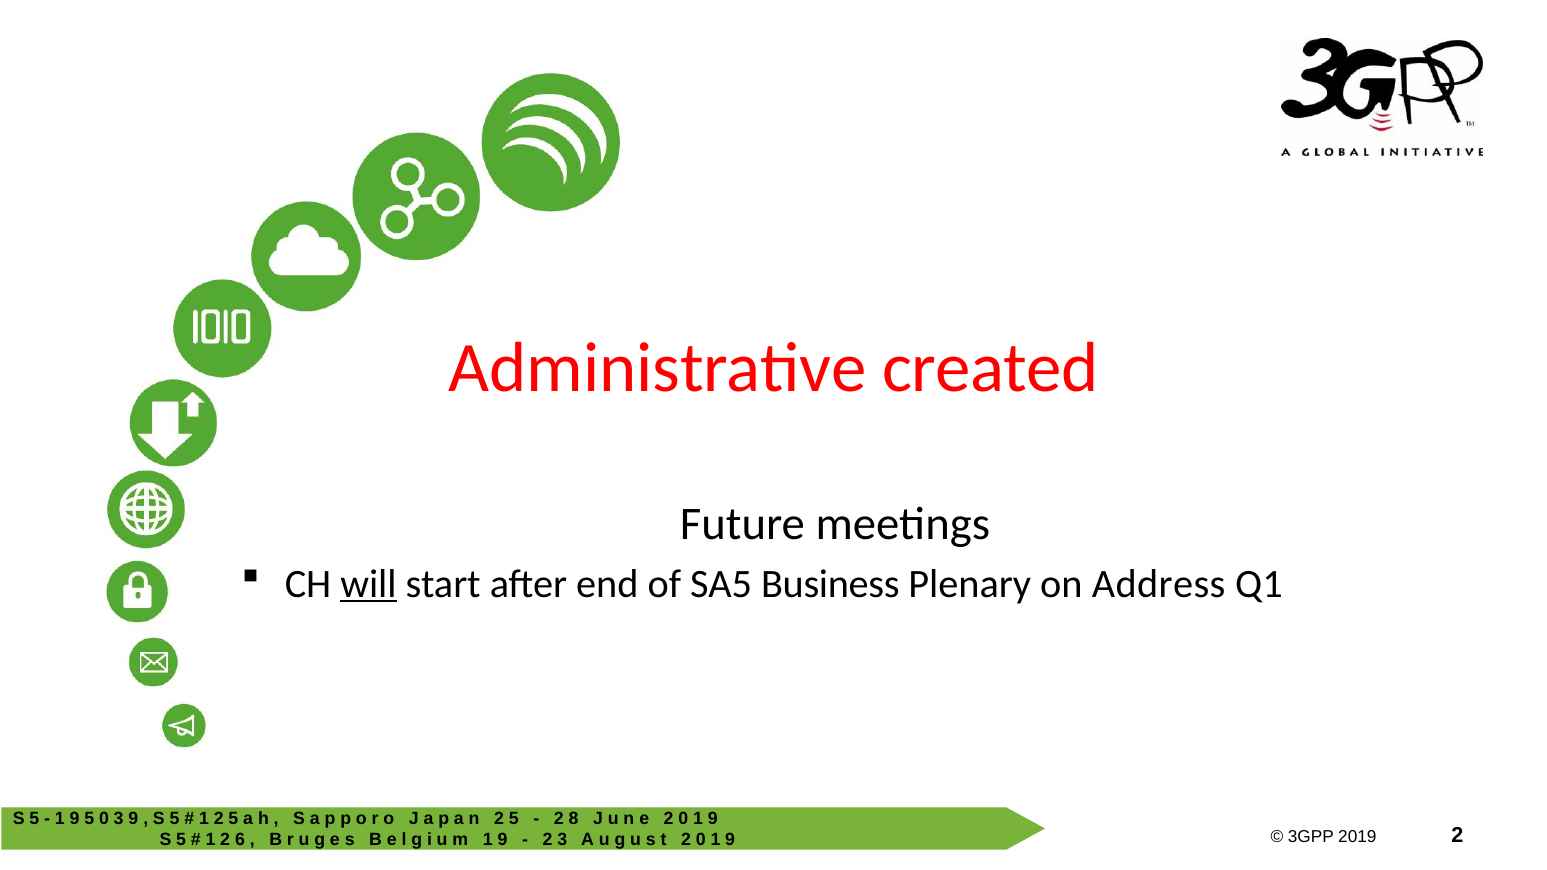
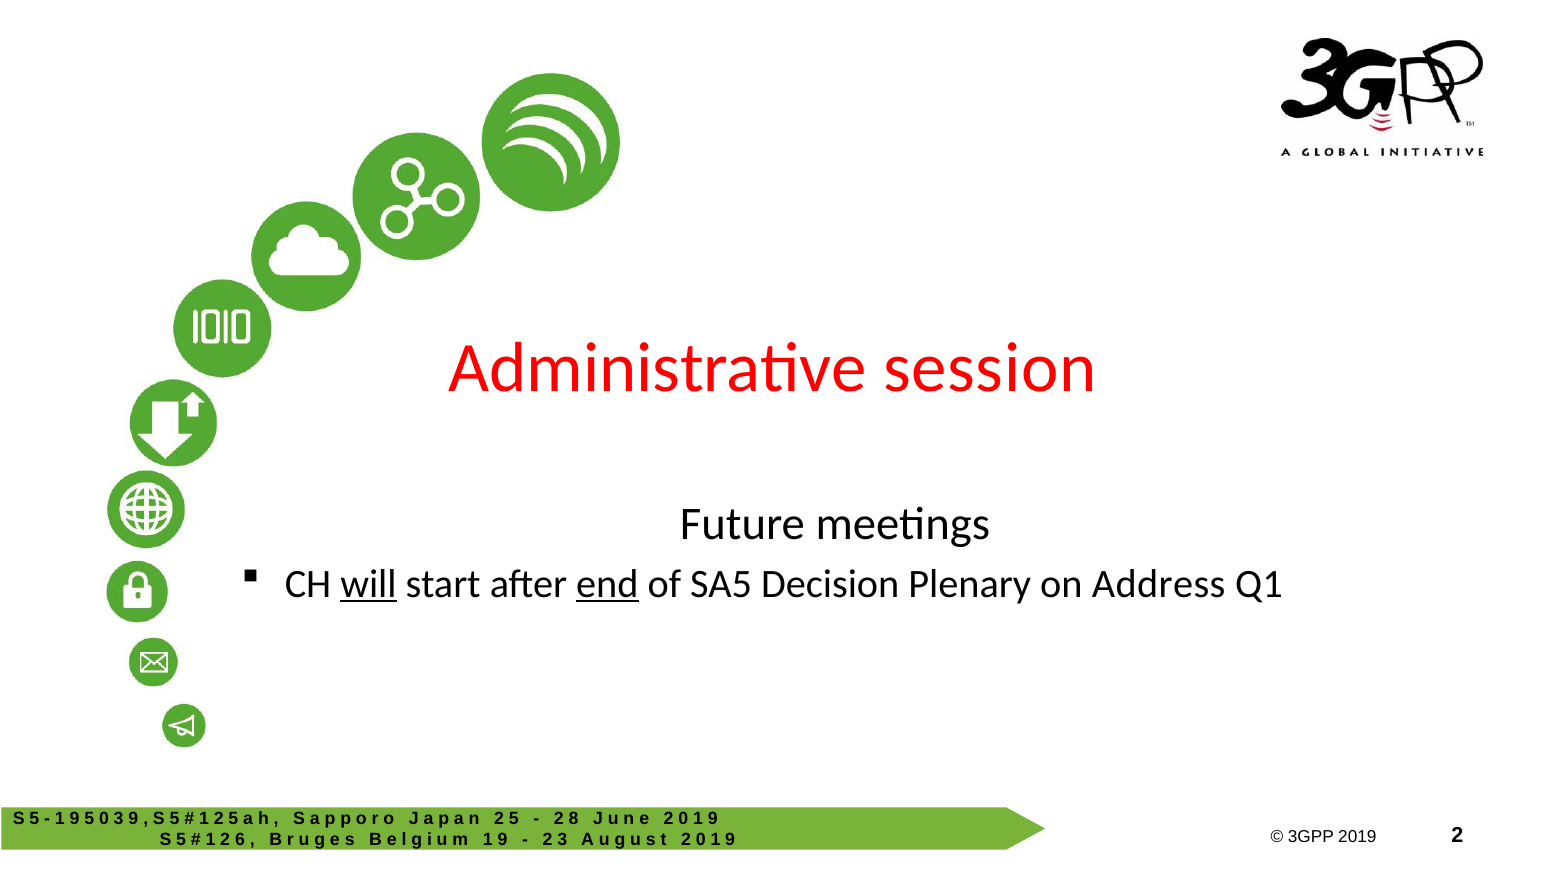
created: created -> session (990, 369)
end underline: none -> present (607, 584)
Business: Business -> Decision (830, 584)
